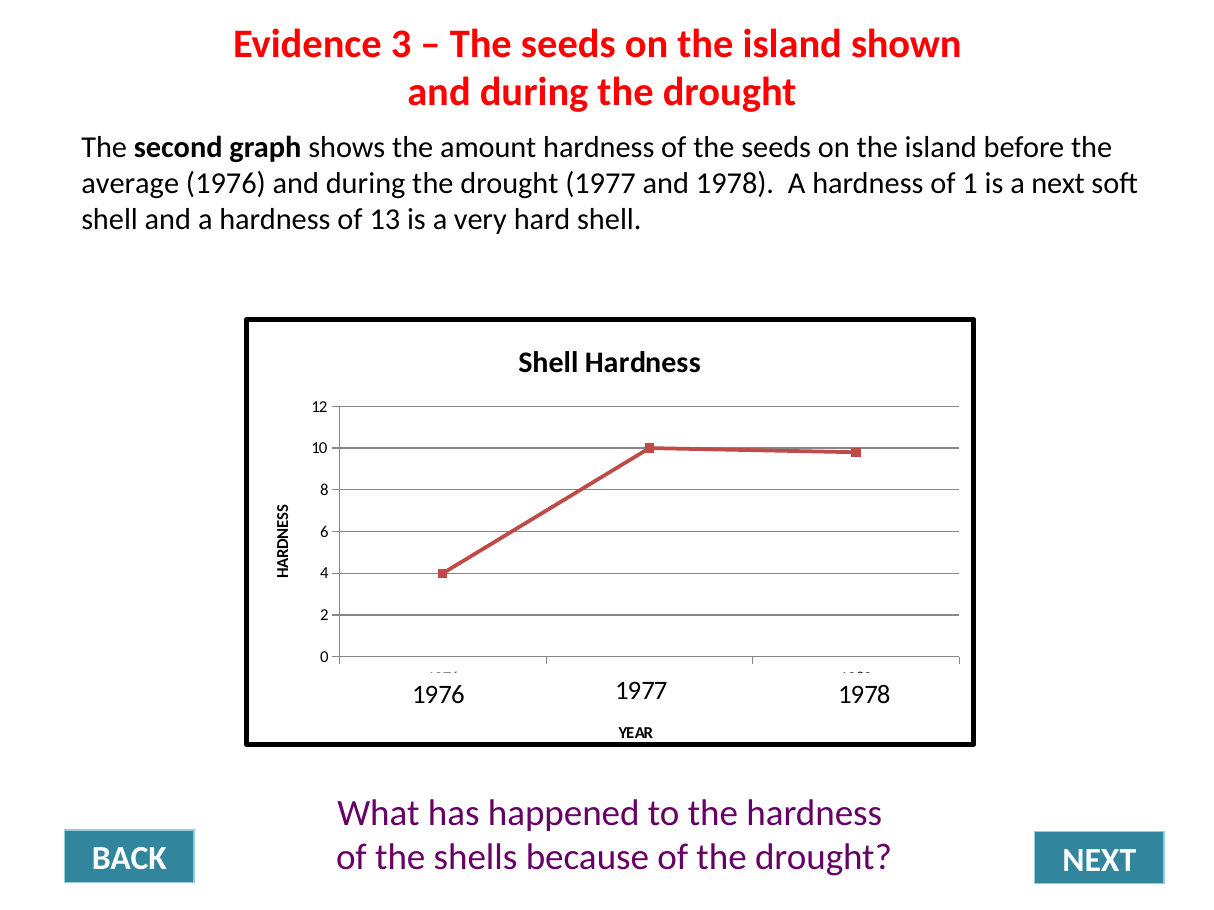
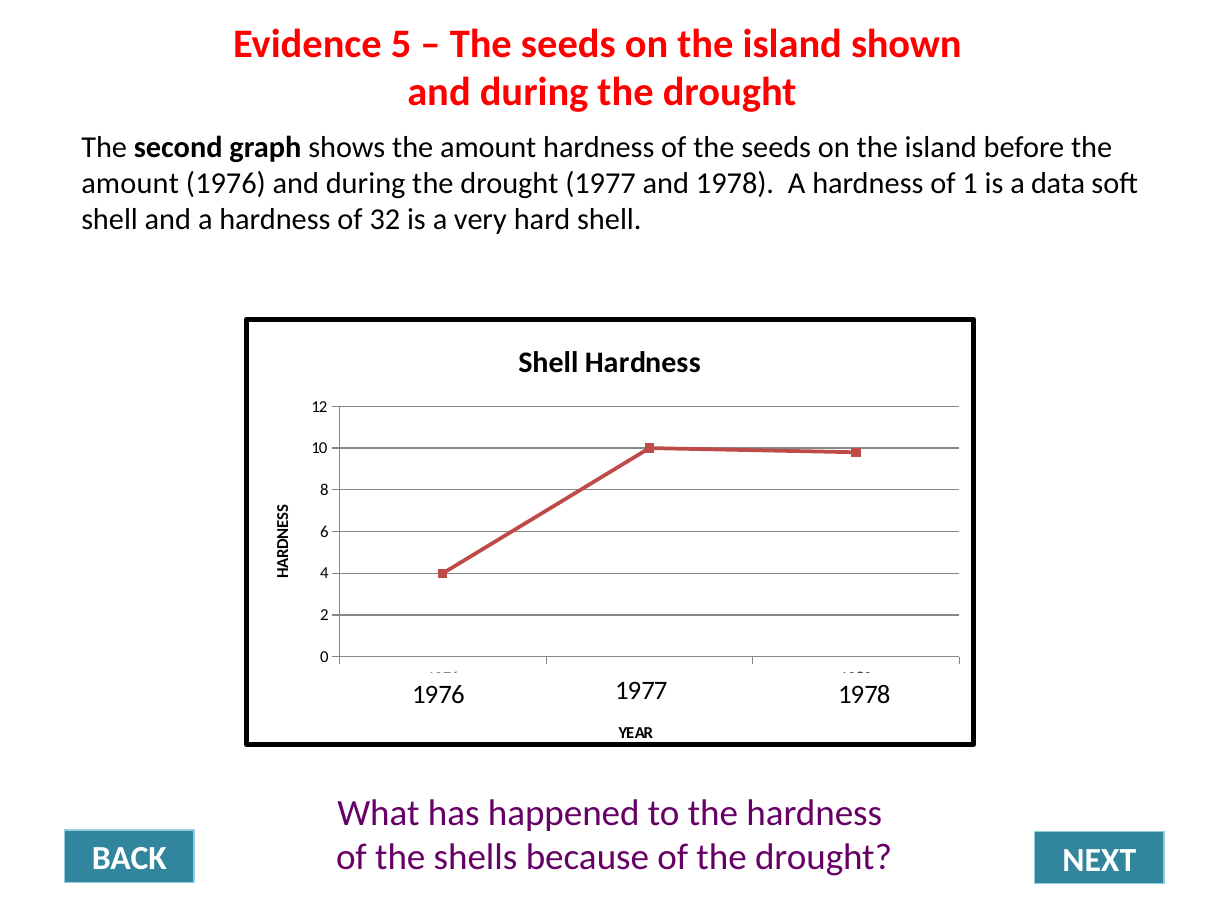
3: 3 -> 5 (401, 44)
average: average -> amount (130, 184)
a next: next -> data (1058, 184)
13: 13 -> 32 (385, 220)
